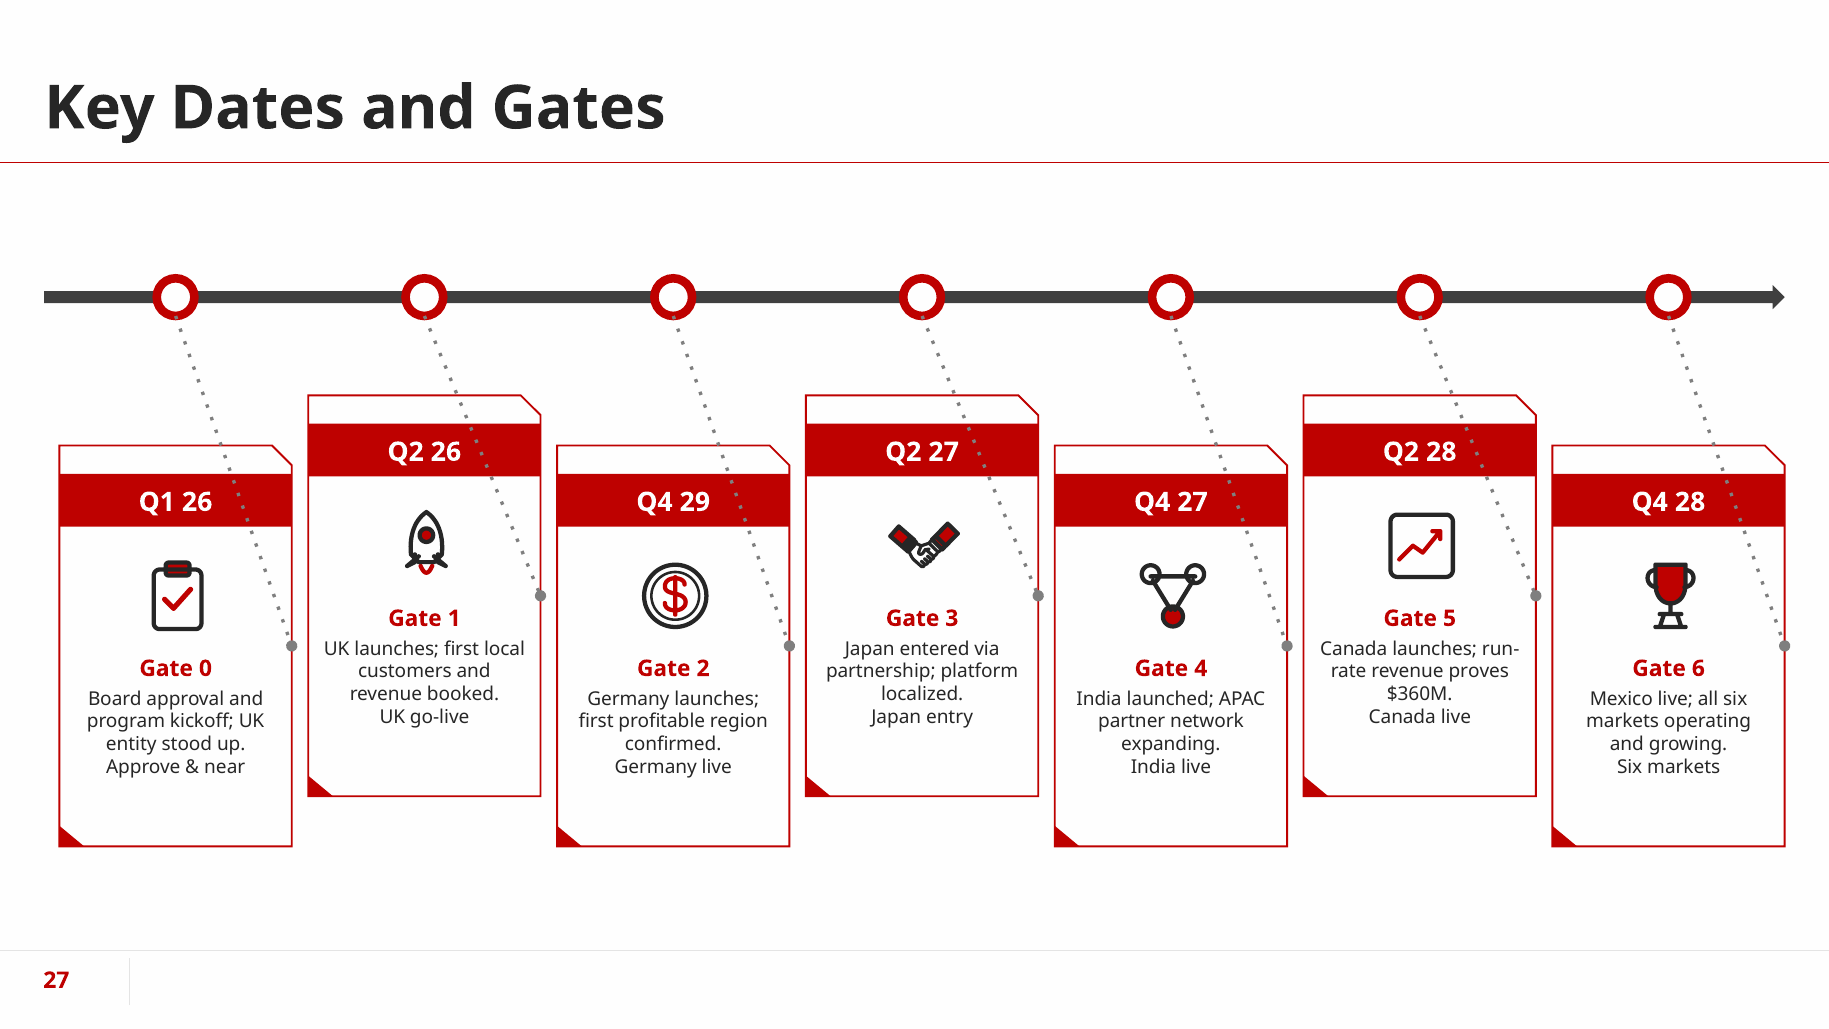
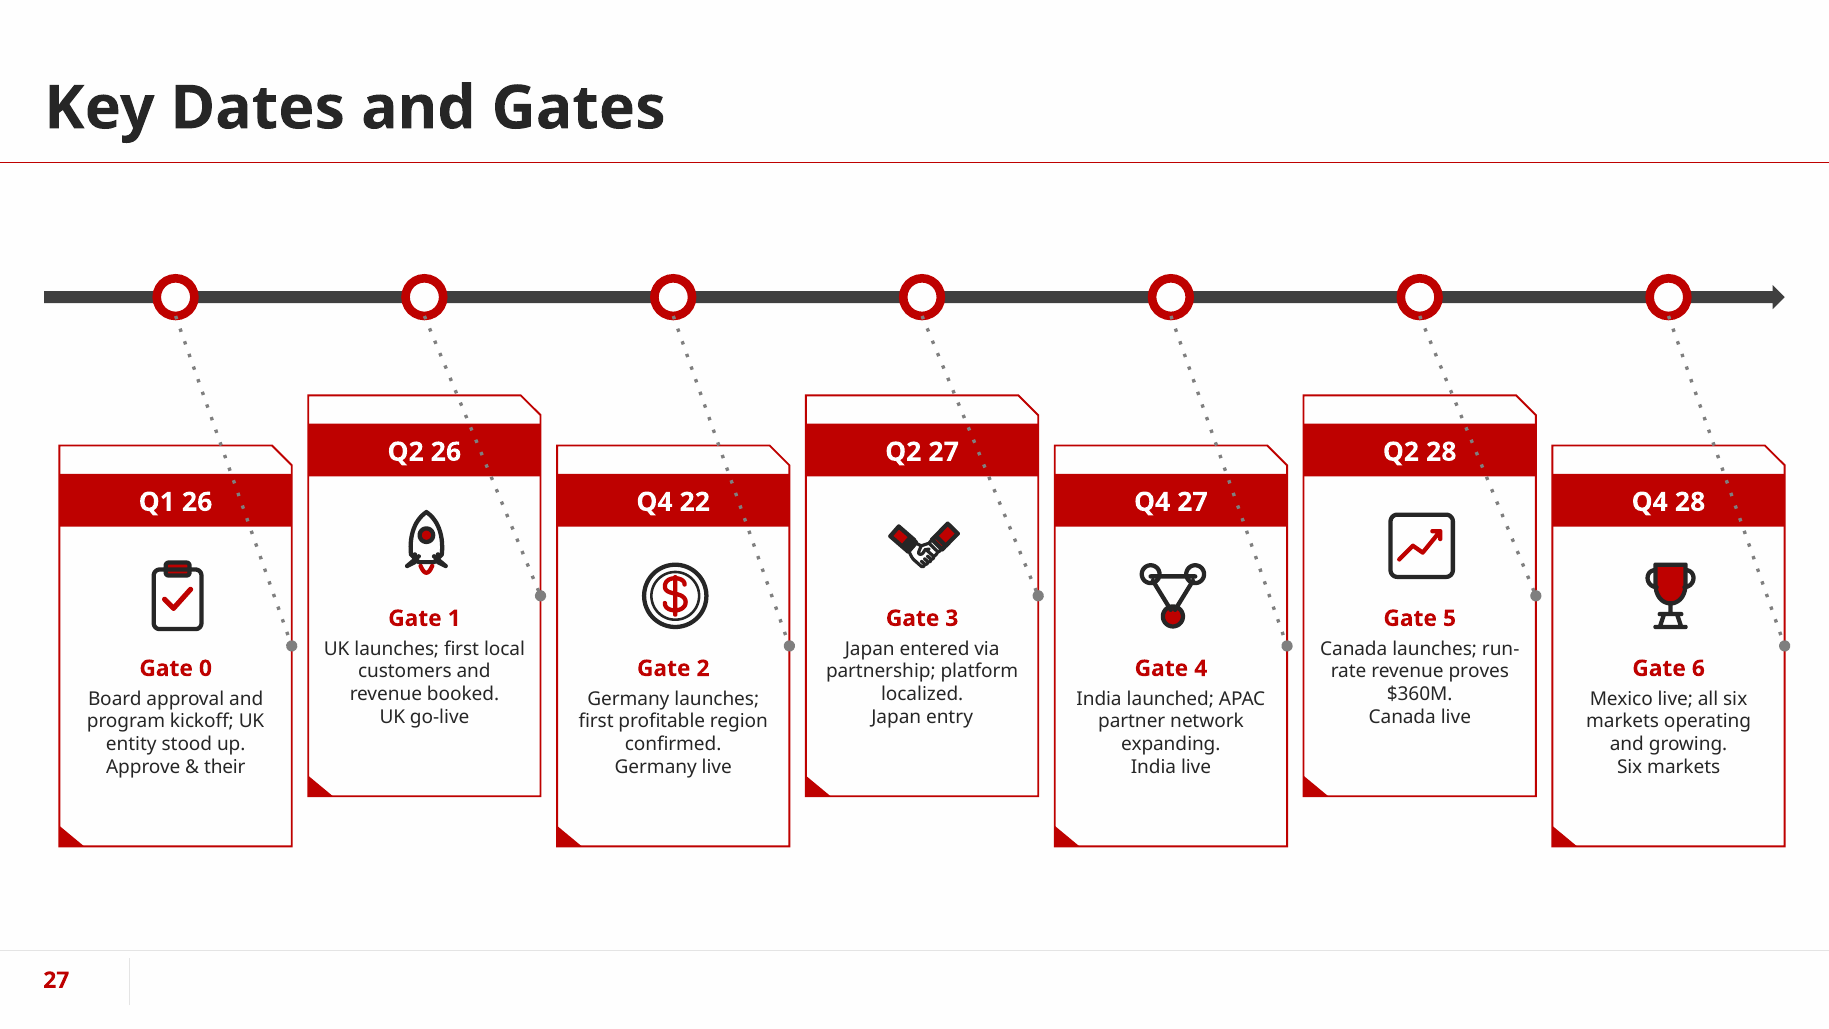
29: 29 -> 22 (695, 502)
near: near -> their (225, 767)
